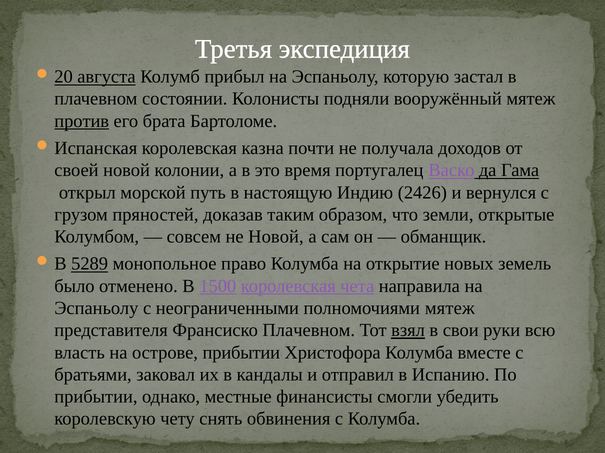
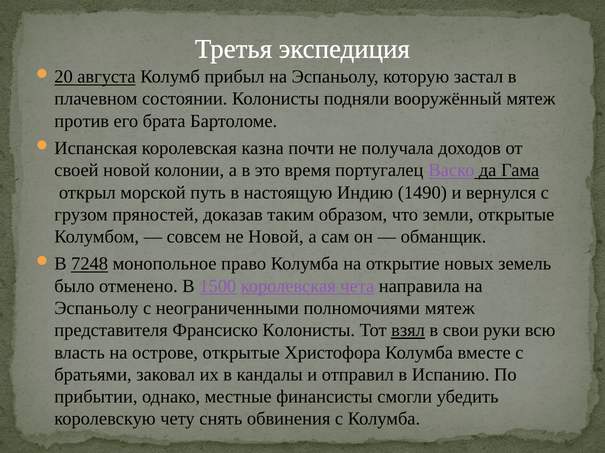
против underline: present -> none (82, 121)
2426: 2426 -> 1490 (422, 193)
5289: 5289 -> 7248 (90, 264)
Франсиско Плачевном: Плачевном -> Колонисты (309, 331)
острове прибытии: прибытии -> открытые (241, 353)
